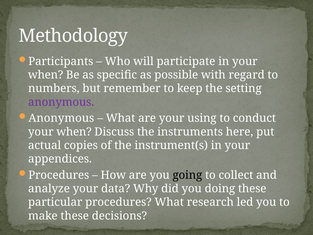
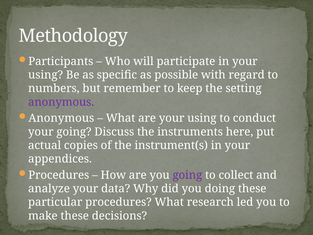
when: when -> using (46, 75)
when: when -> going (74, 132)
going colour: black -> purple (187, 175)
